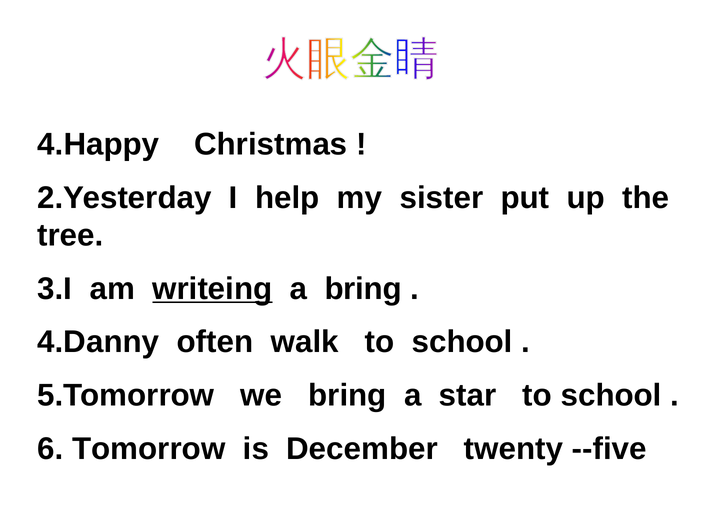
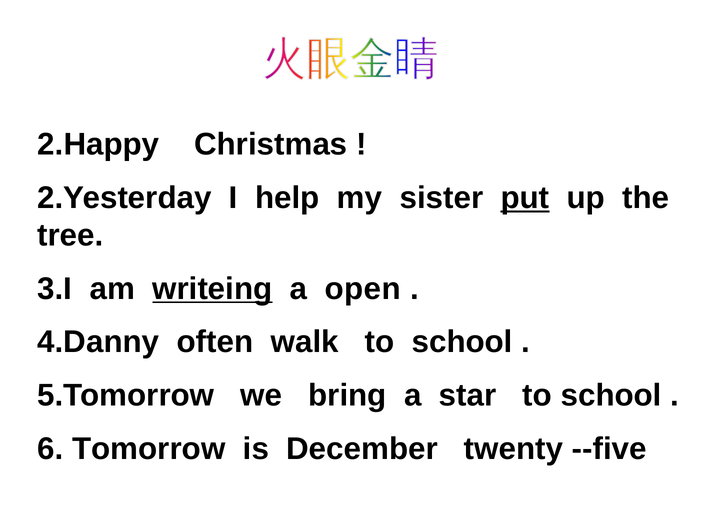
4.Happy: 4.Happy -> 2.Happy (98, 145)
put underline: none -> present (525, 198)
a bring: bring -> open (363, 289)
